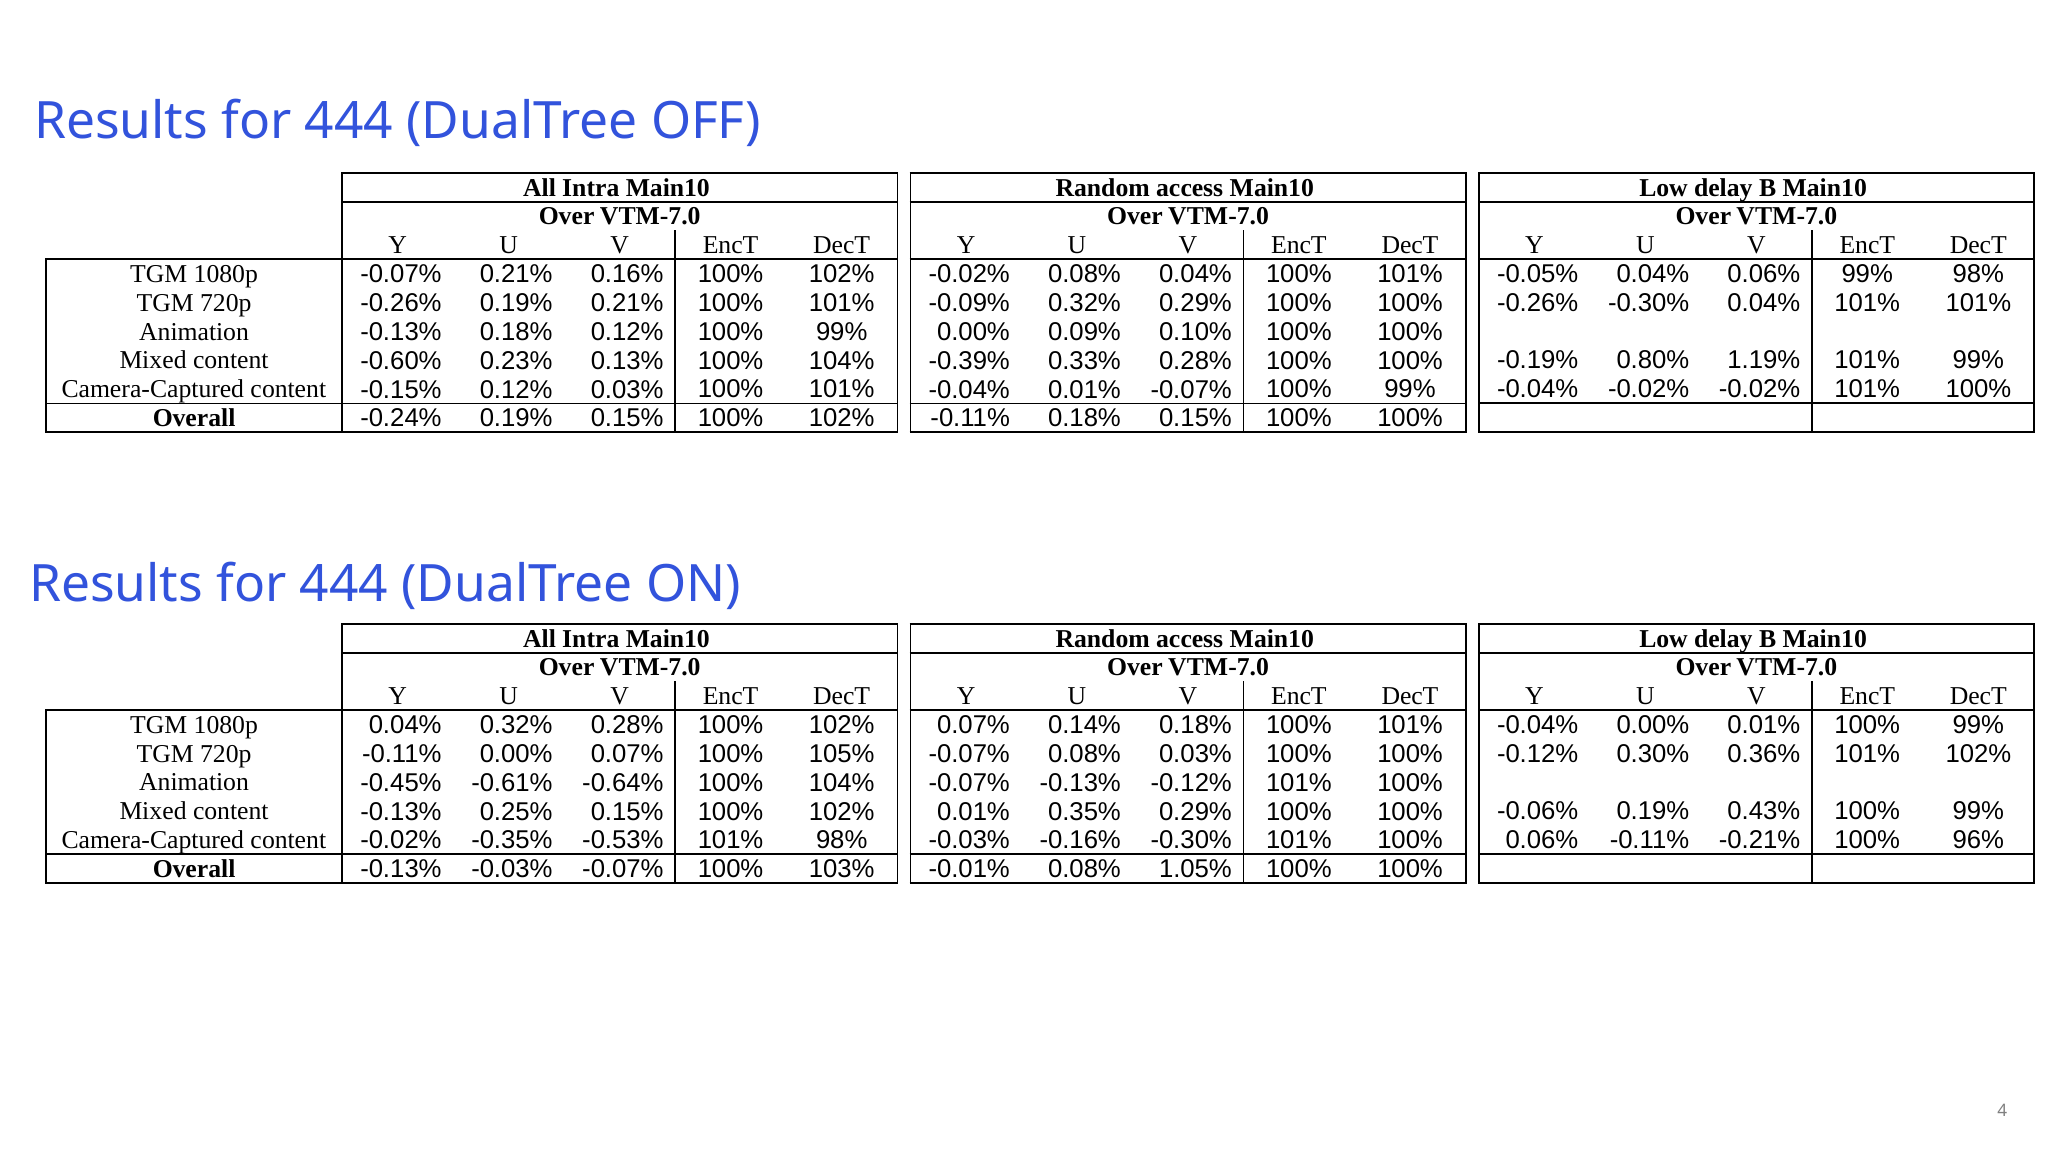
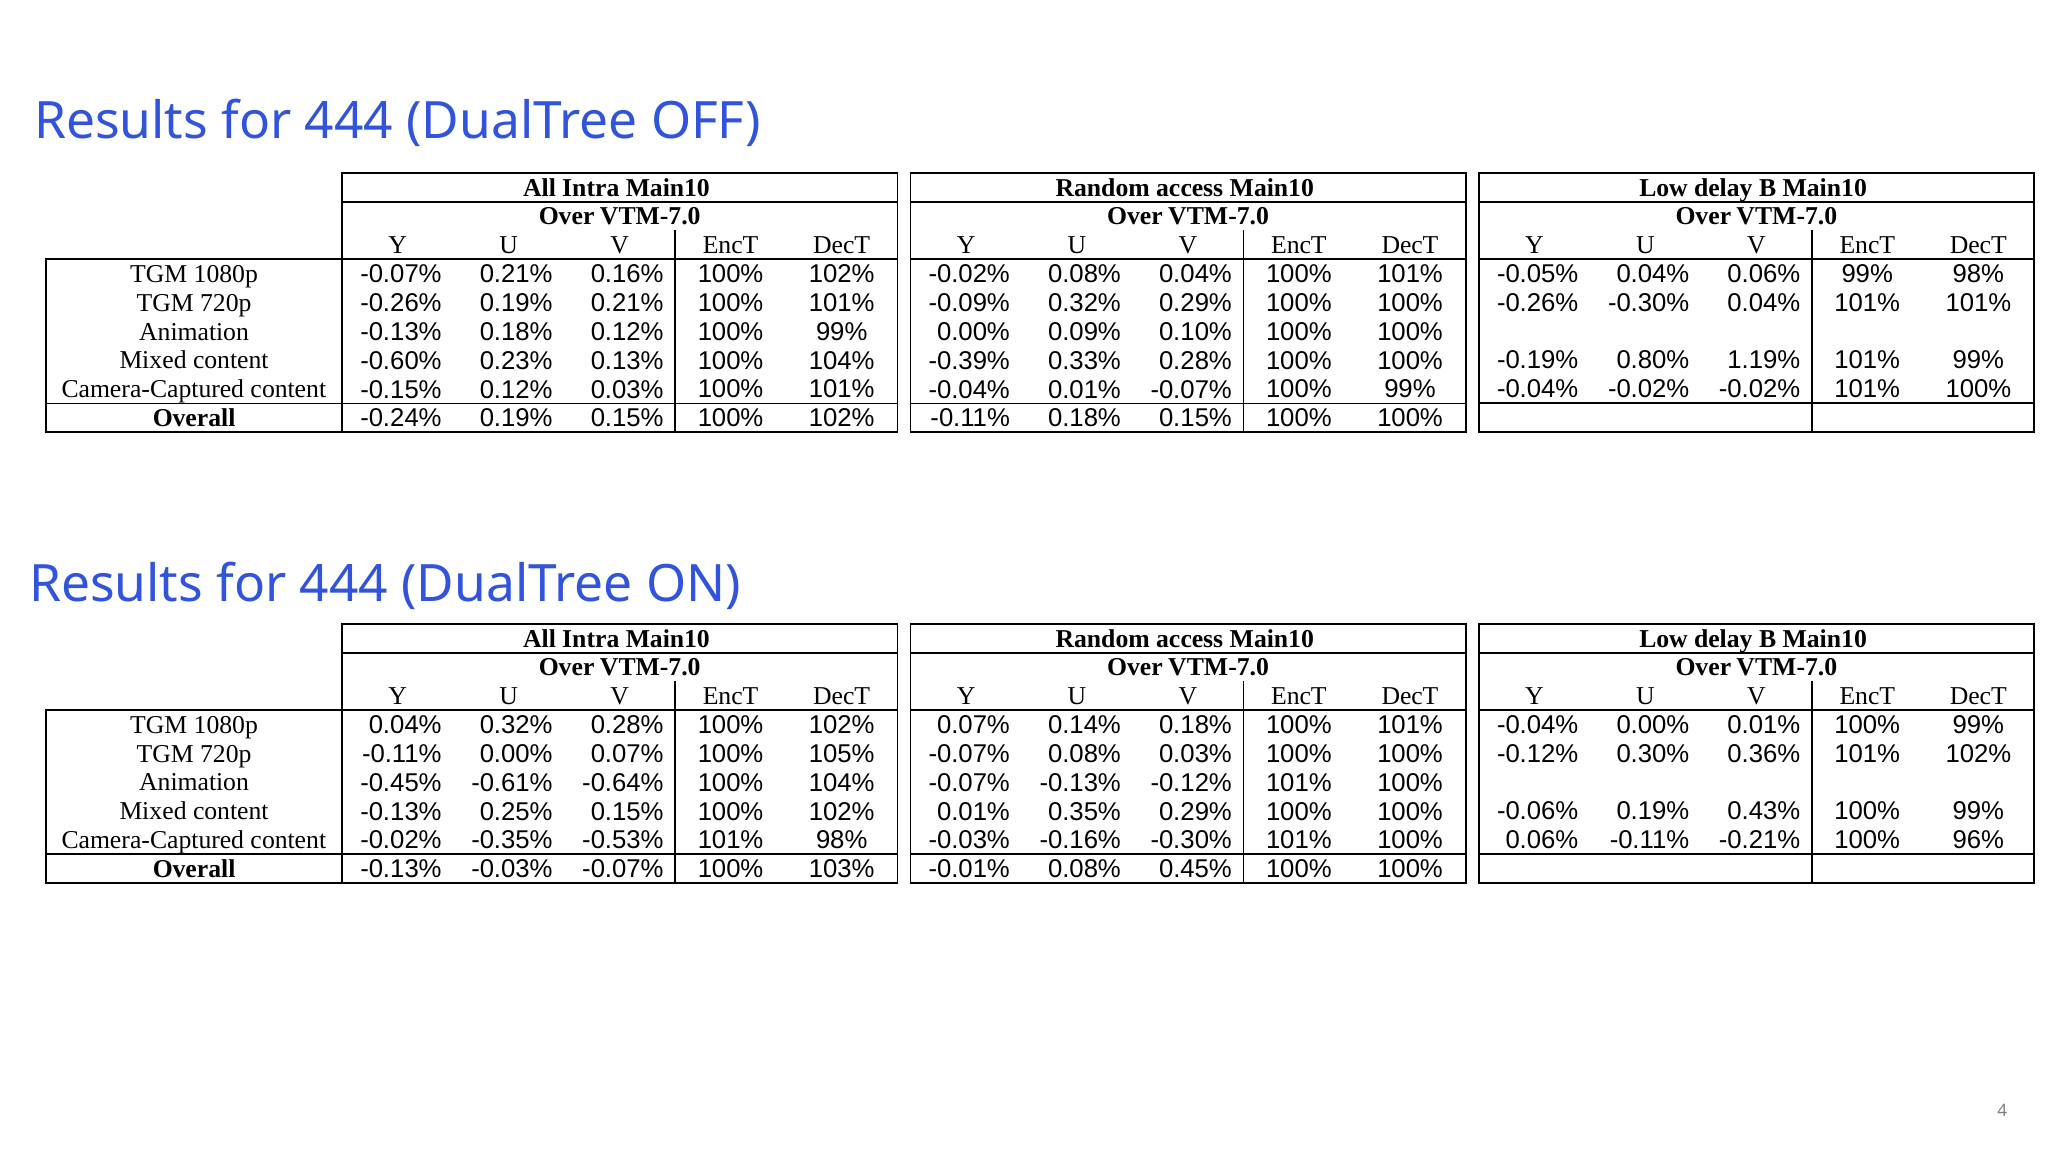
1.05%: 1.05% -> 0.45% (1195, 869)
